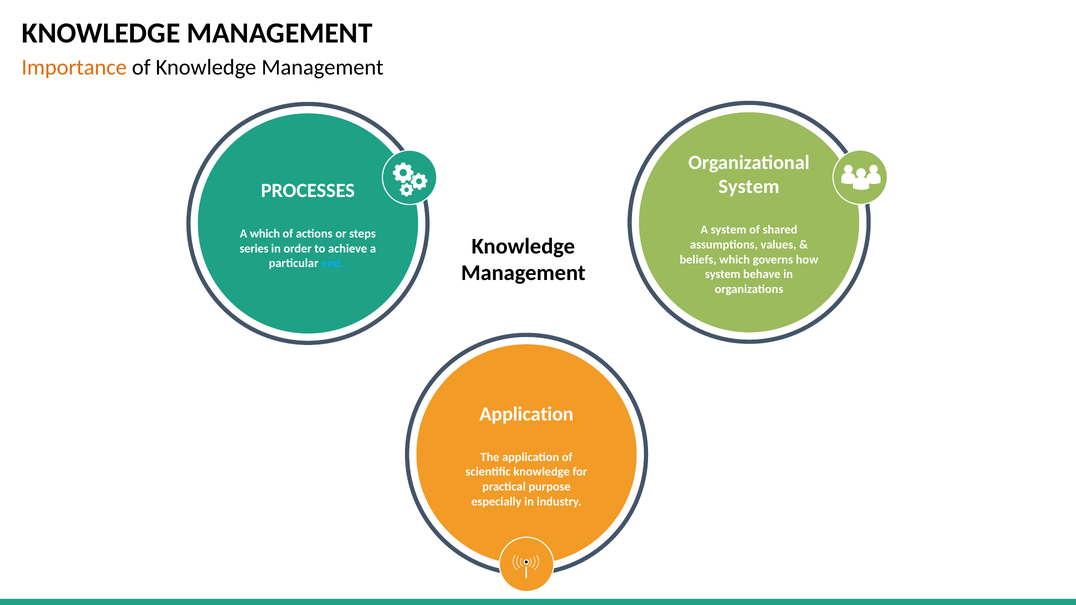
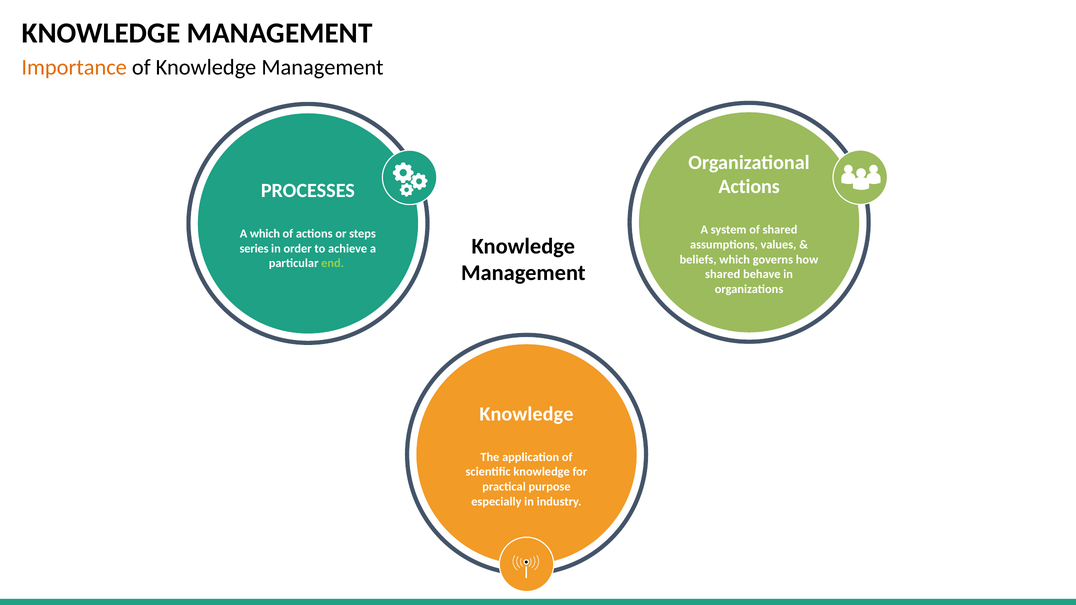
System: System -> Actions (749, 187)
end colour: light blue -> light green (333, 263)
system: system -> shared (723, 274)
Application: Application -> Knowledge (526, 414)
